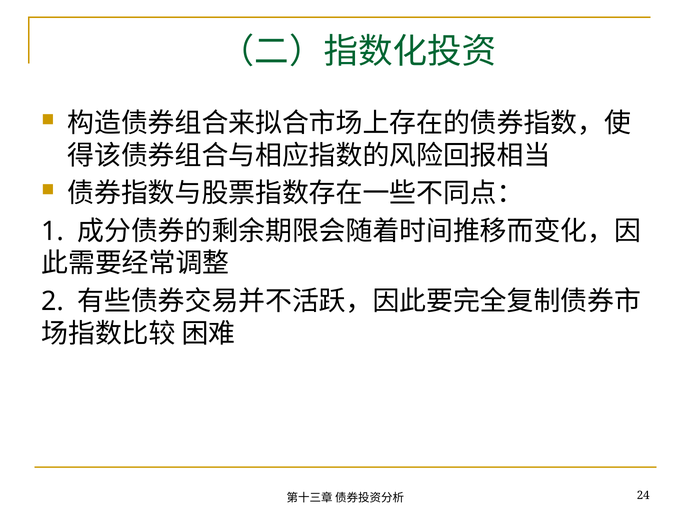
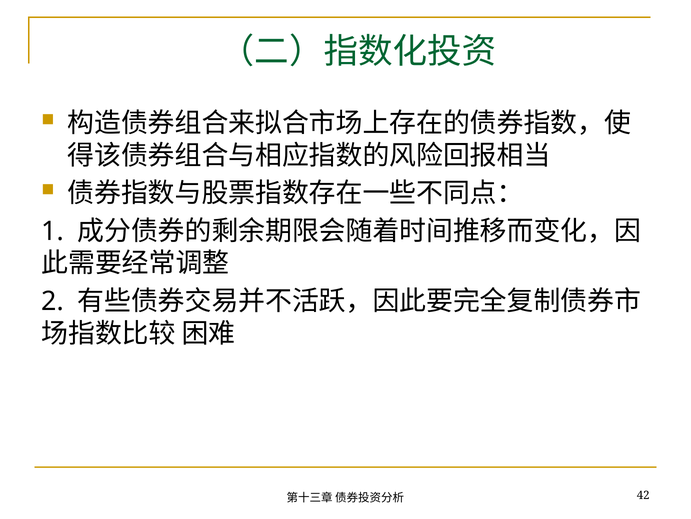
24: 24 -> 42 (643, 495)
